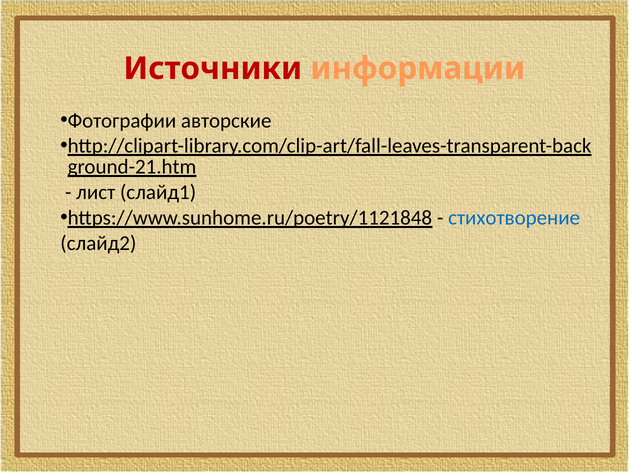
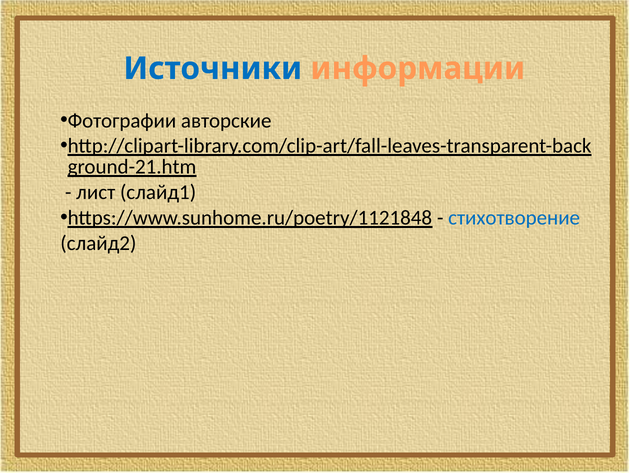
Источники colour: red -> blue (213, 68)
